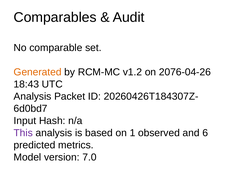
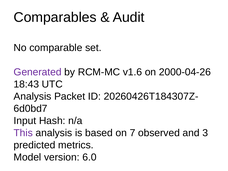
Generated colour: orange -> purple (38, 72)
v1.2: v1.2 -> v1.6 (132, 72)
2076-04-26: 2076-04-26 -> 2000-04-26 (185, 72)
1: 1 -> 7 (133, 133)
6: 6 -> 3 (205, 133)
7.0: 7.0 -> 6.0 (89, 157)
